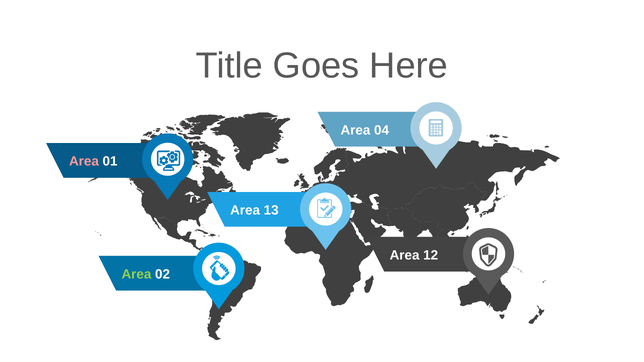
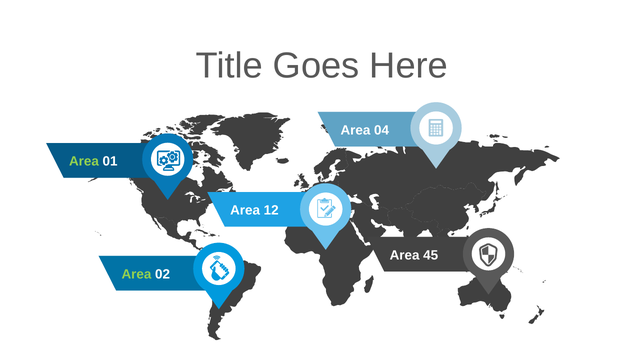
Area colour: pink -> light green (84, 161)
13: 13 -> 12 (271, 210)
12: 12 -> 45 (431, 255)
